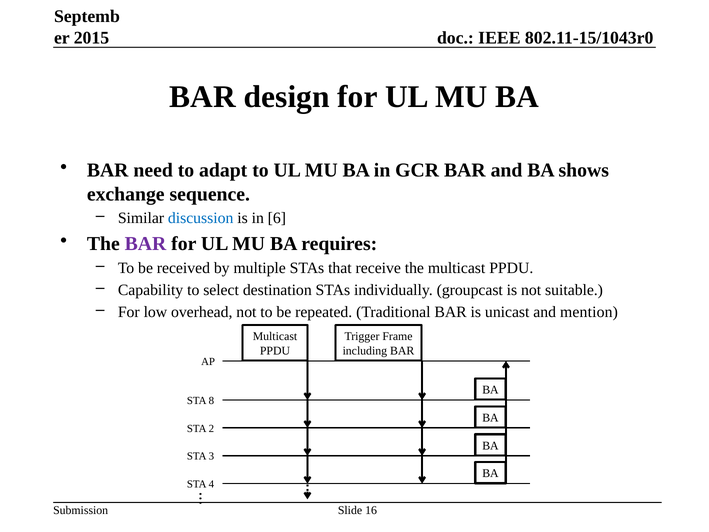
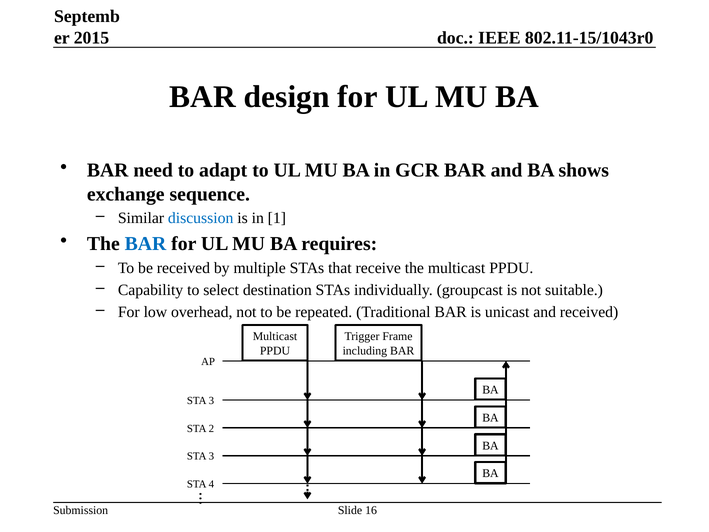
6: 6 -> 1 (277, 218)
BAR colour: purple -> blue (146, 244)
and mention: mention -> received (589, 312)
8: 8 -> 3 (211, 400)
